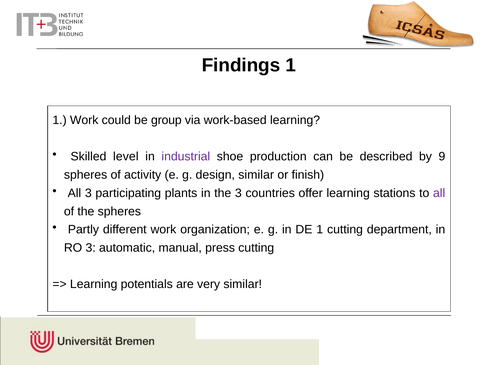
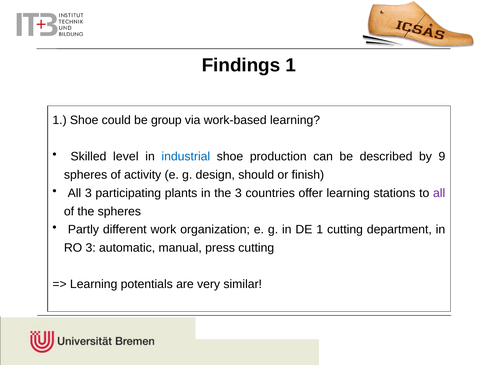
1 Work: Work -> Shoe (84, 120)
industrial colour: purple -> blue (186, 157)
design similar: similar -> should (256, 175)
